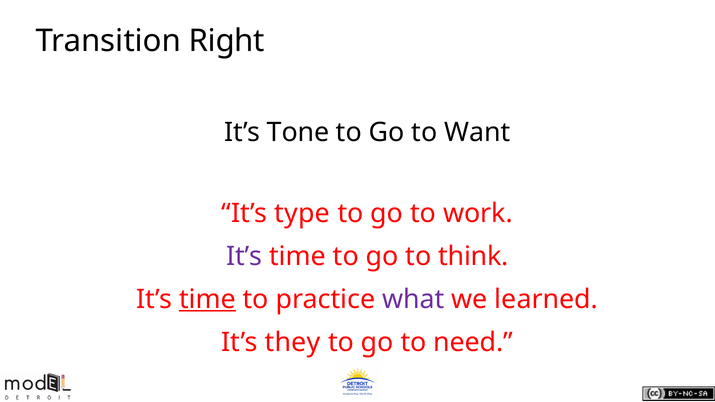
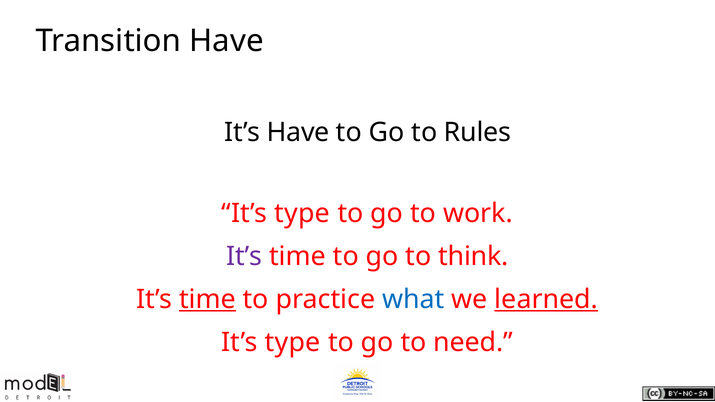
Transition Right: Right -> Have (226, 41)
It’s Tone: Tone -> Have (298, 132)
Want: Want -> Rules (477, 132)
what colour: purple -> blue (413, 299)
learned underline: none -> present (546, 299)
they: they -> type (293, 342)
